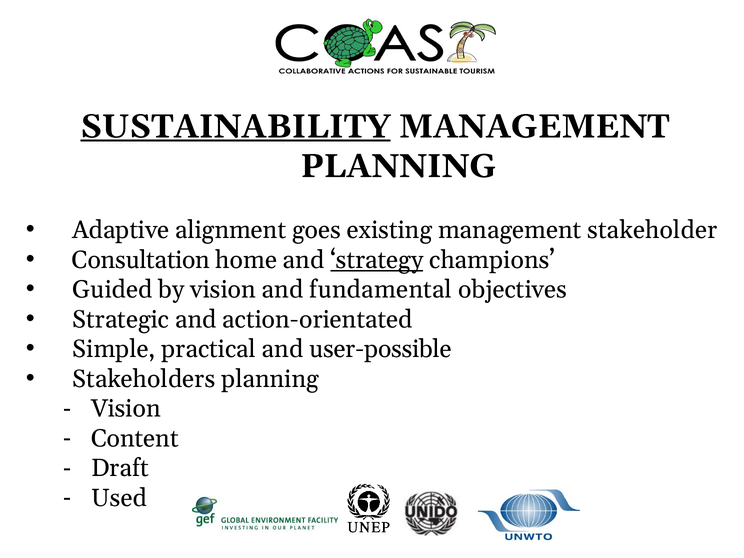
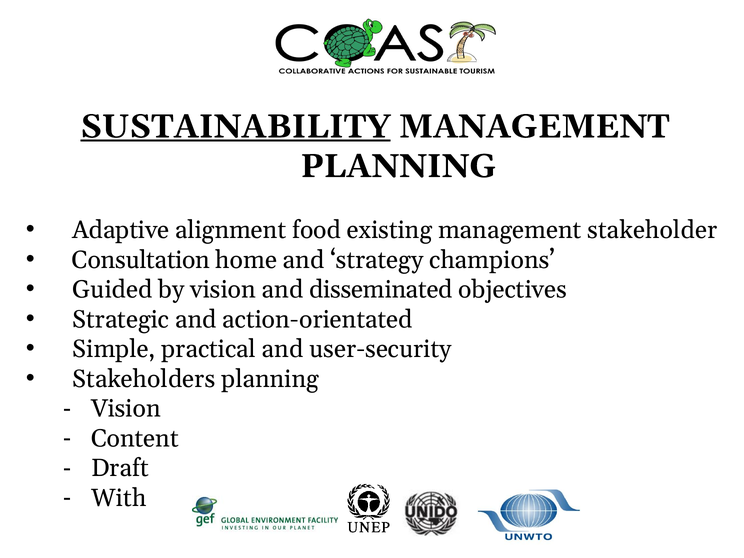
goes: goes -> food (317, 230)
strategy underline: present -> none (377, 260)
fundamental: fundamental -> disseminated (381, 290)
user-possible: user-possible -> user-security (380, 349)
Used: Used -> With (119, 498)
